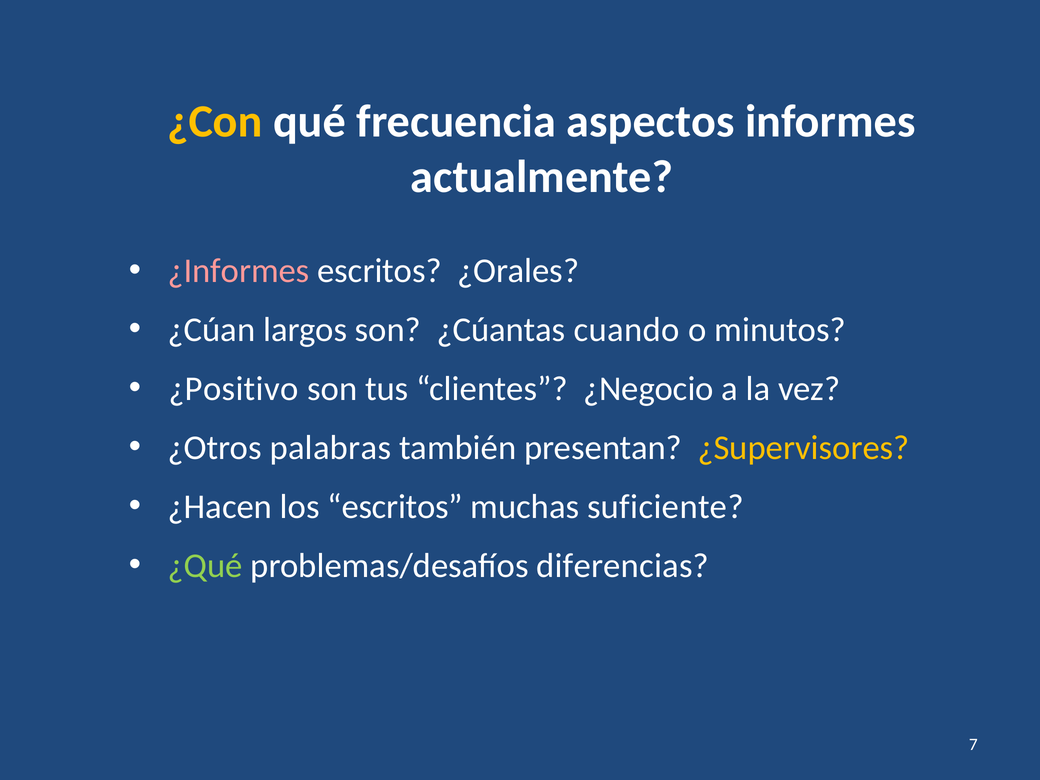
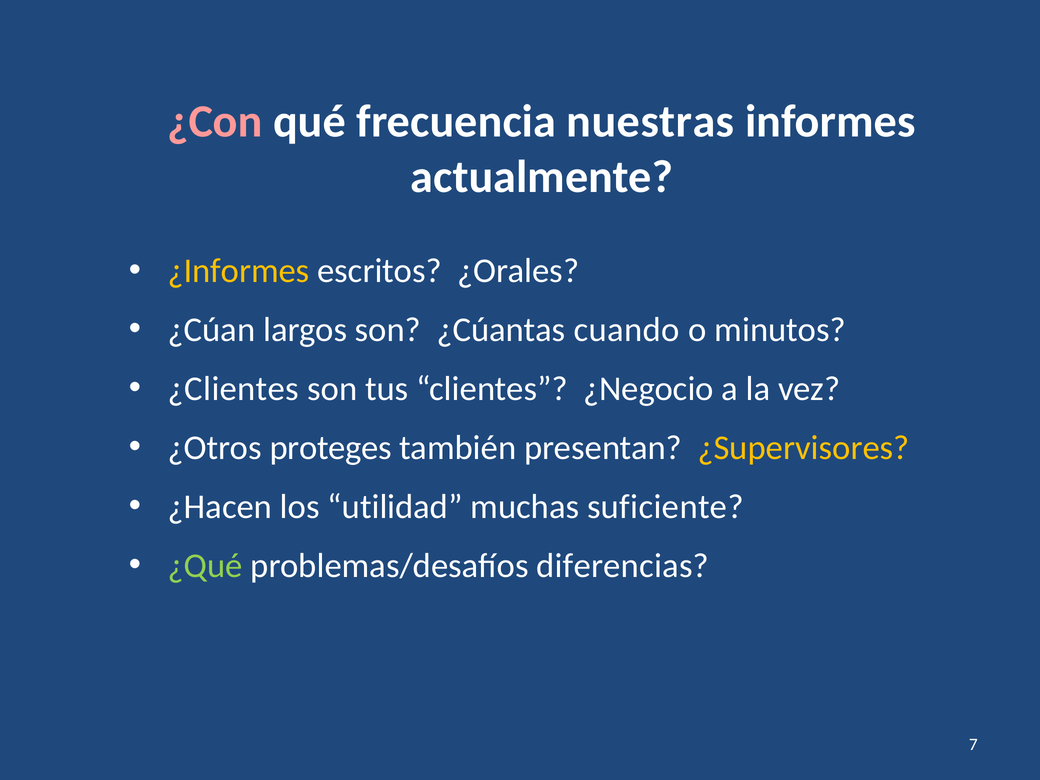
¿Con colour: yellow -> pink (215, 121)
aspectos: aspectos -> nuestras (650, 121)
¿Informes colour: pink -> yellow (239, 271)
¿Positivo: ¿Positivo -> ¿Clientes (233, 389)
palabras: palabras -> proteges (331, 448)
los escritos: escritos -> utilidad (395, 507)
